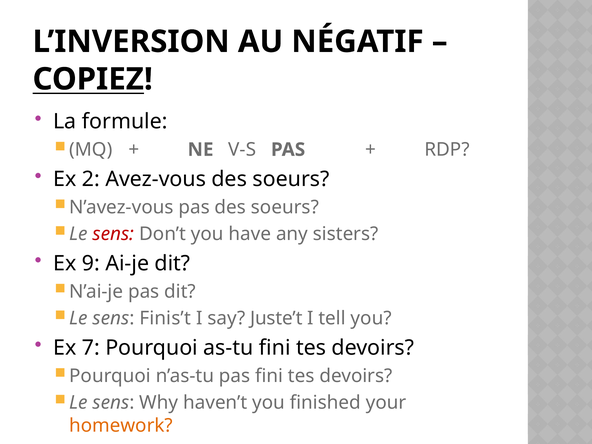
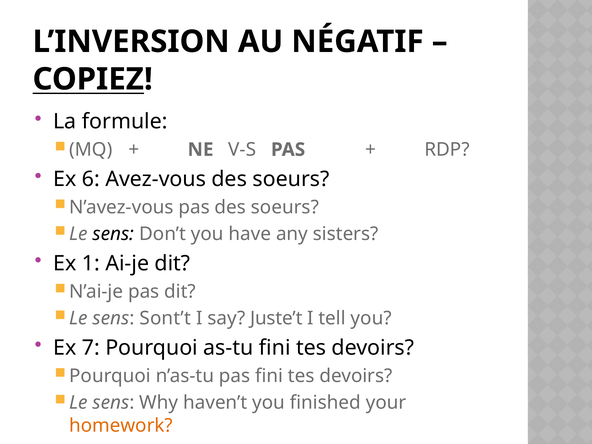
2: 2 -> 6 (91, 179)
sens colour: red -> black (113, 234)
9: 9 -> 1 (91, 263)
Finis’t: Finis’t -> Sont’t (165, 318)
